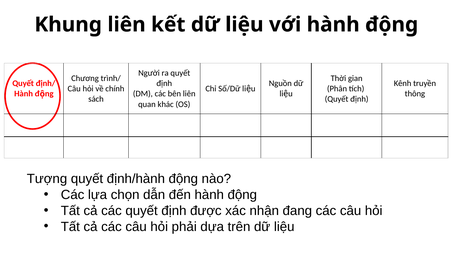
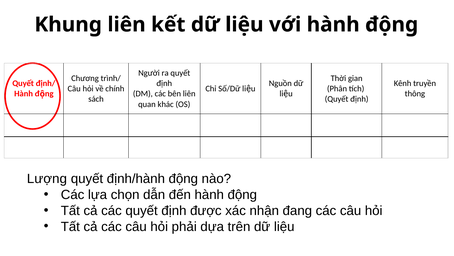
Tượng: Tượng -> Lượng (47, 178)
